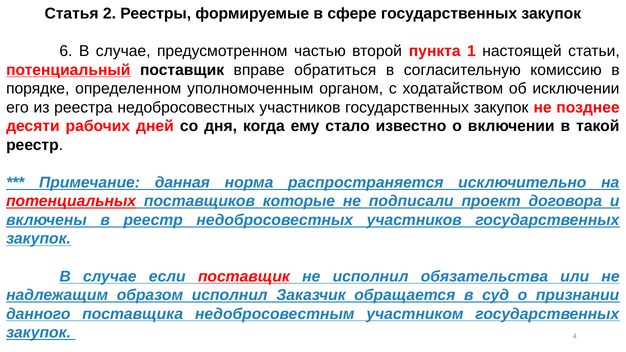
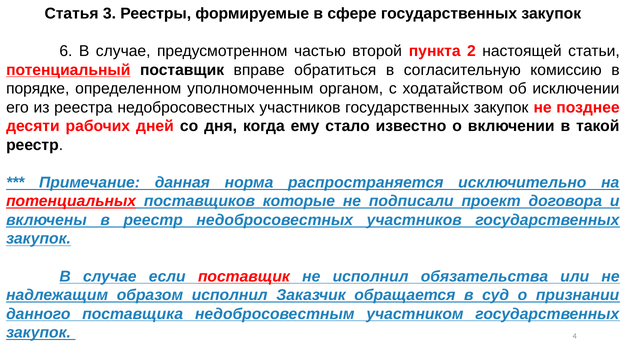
2: 2 -> 3 (109, 14)
1: 1 -> 2 (471, 51)
